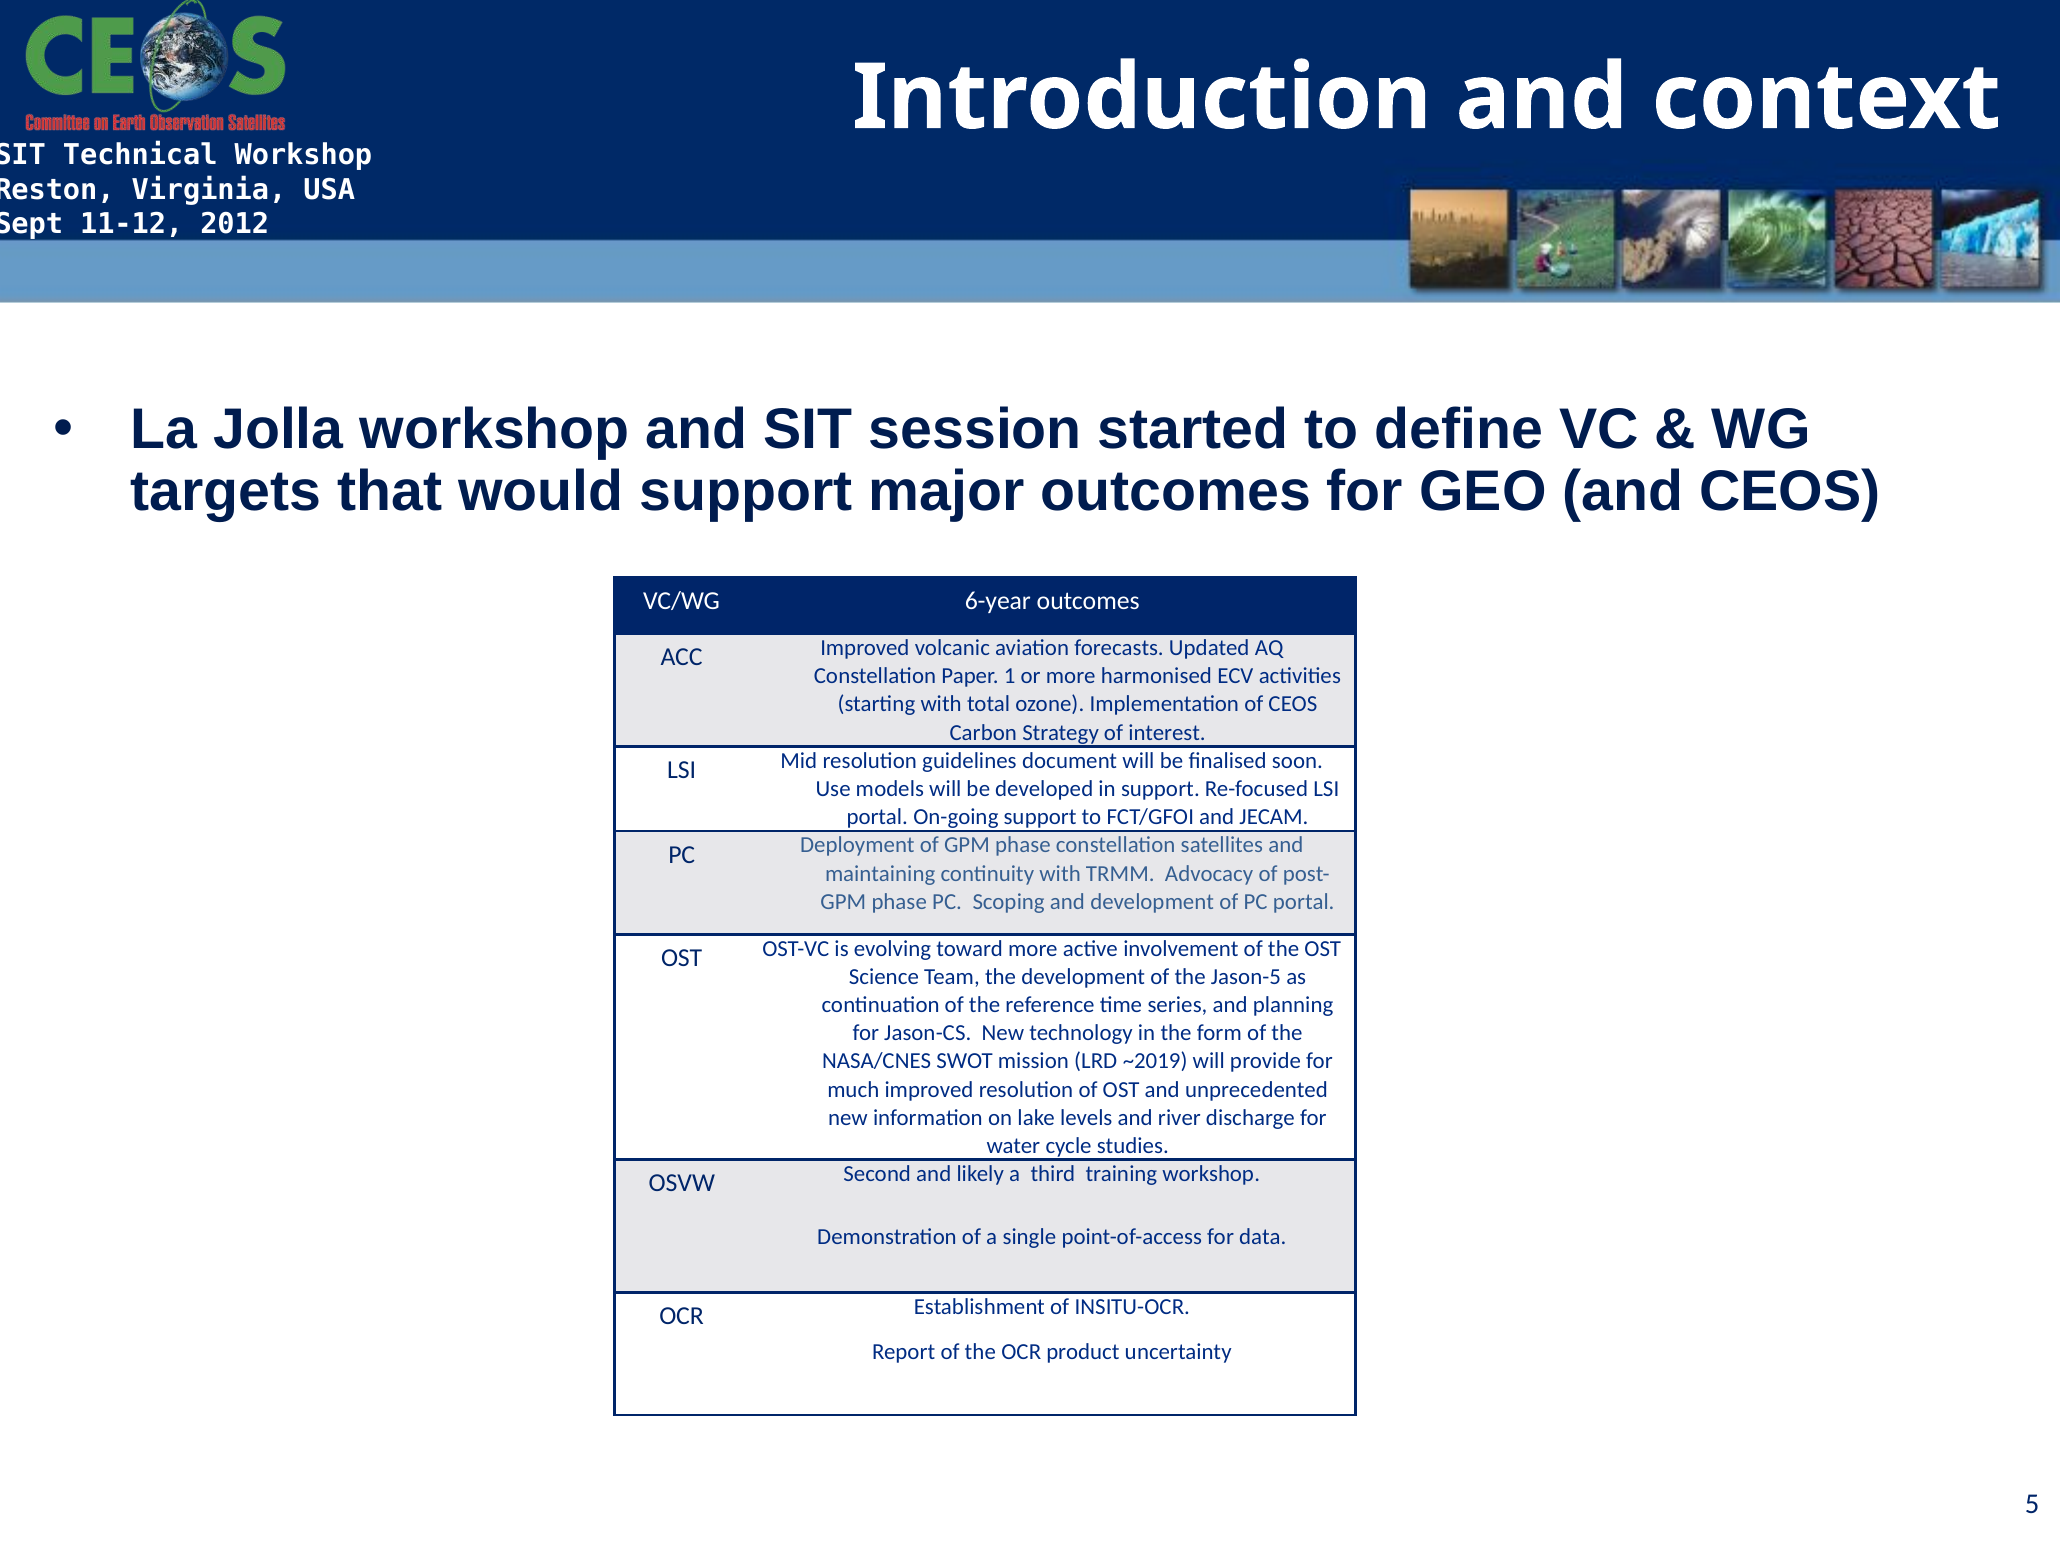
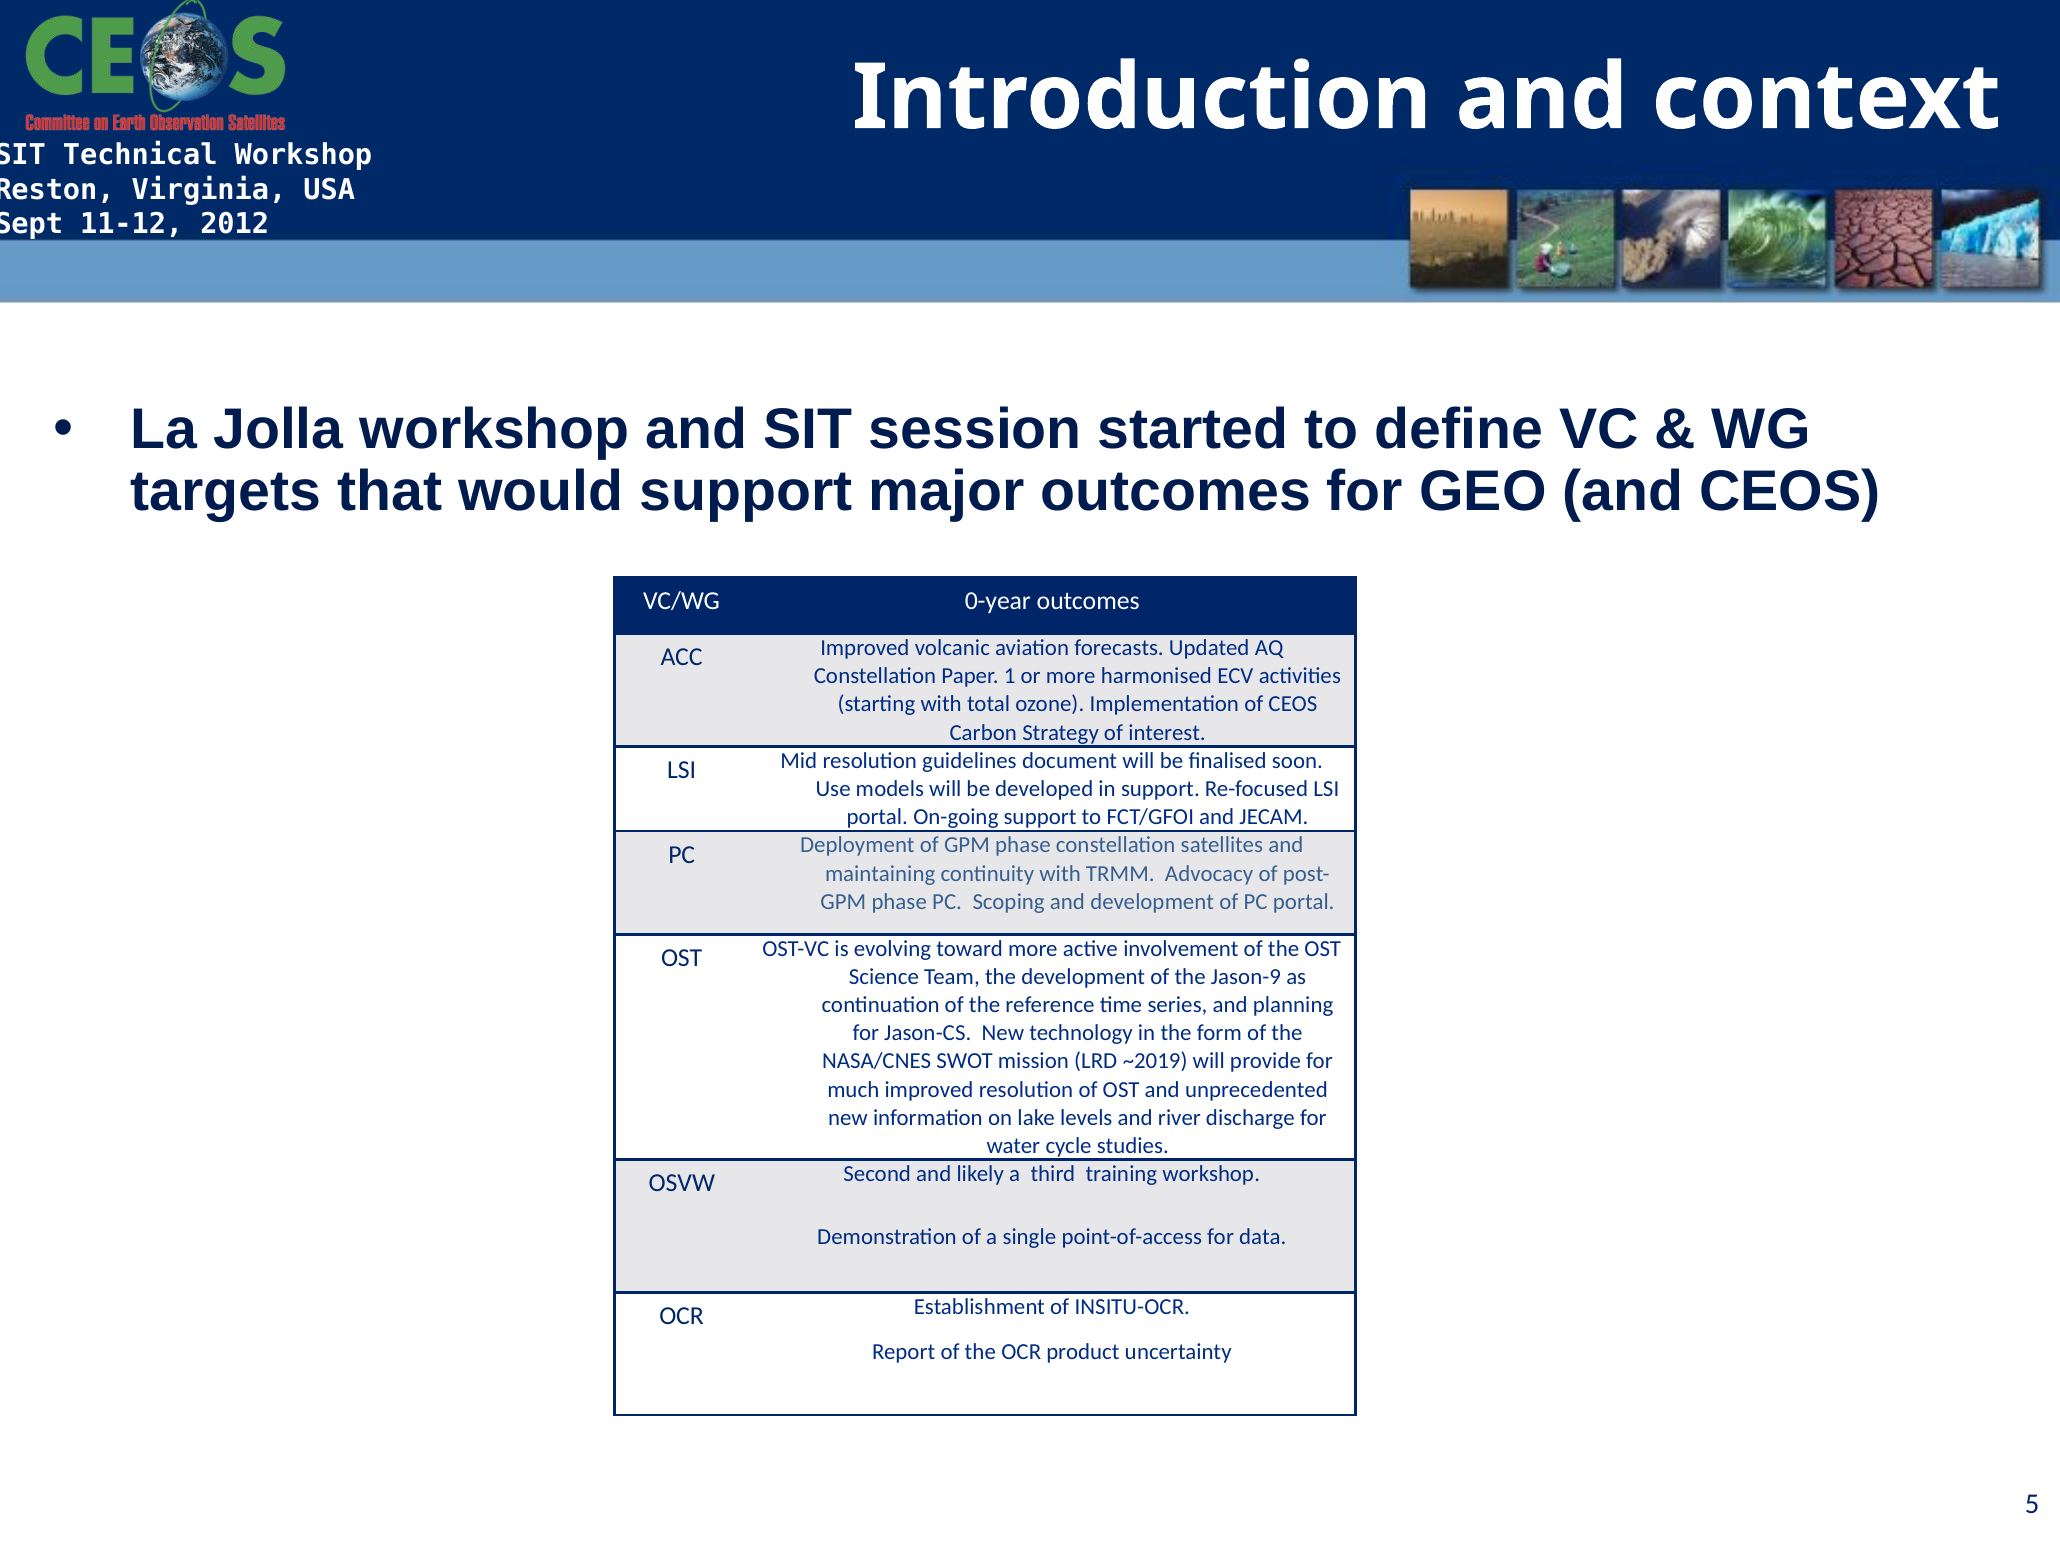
6-year: 6-year -> 0-year (998, 601)
Jason-5: Jason-5 -> Jason-9 (1246, 977)
